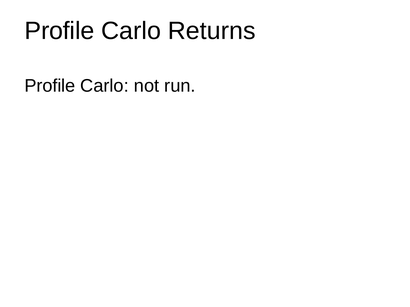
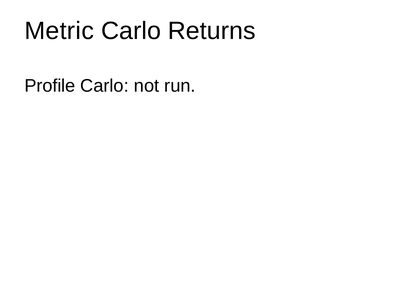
Profile: Profile -> Metric (59, 31)
